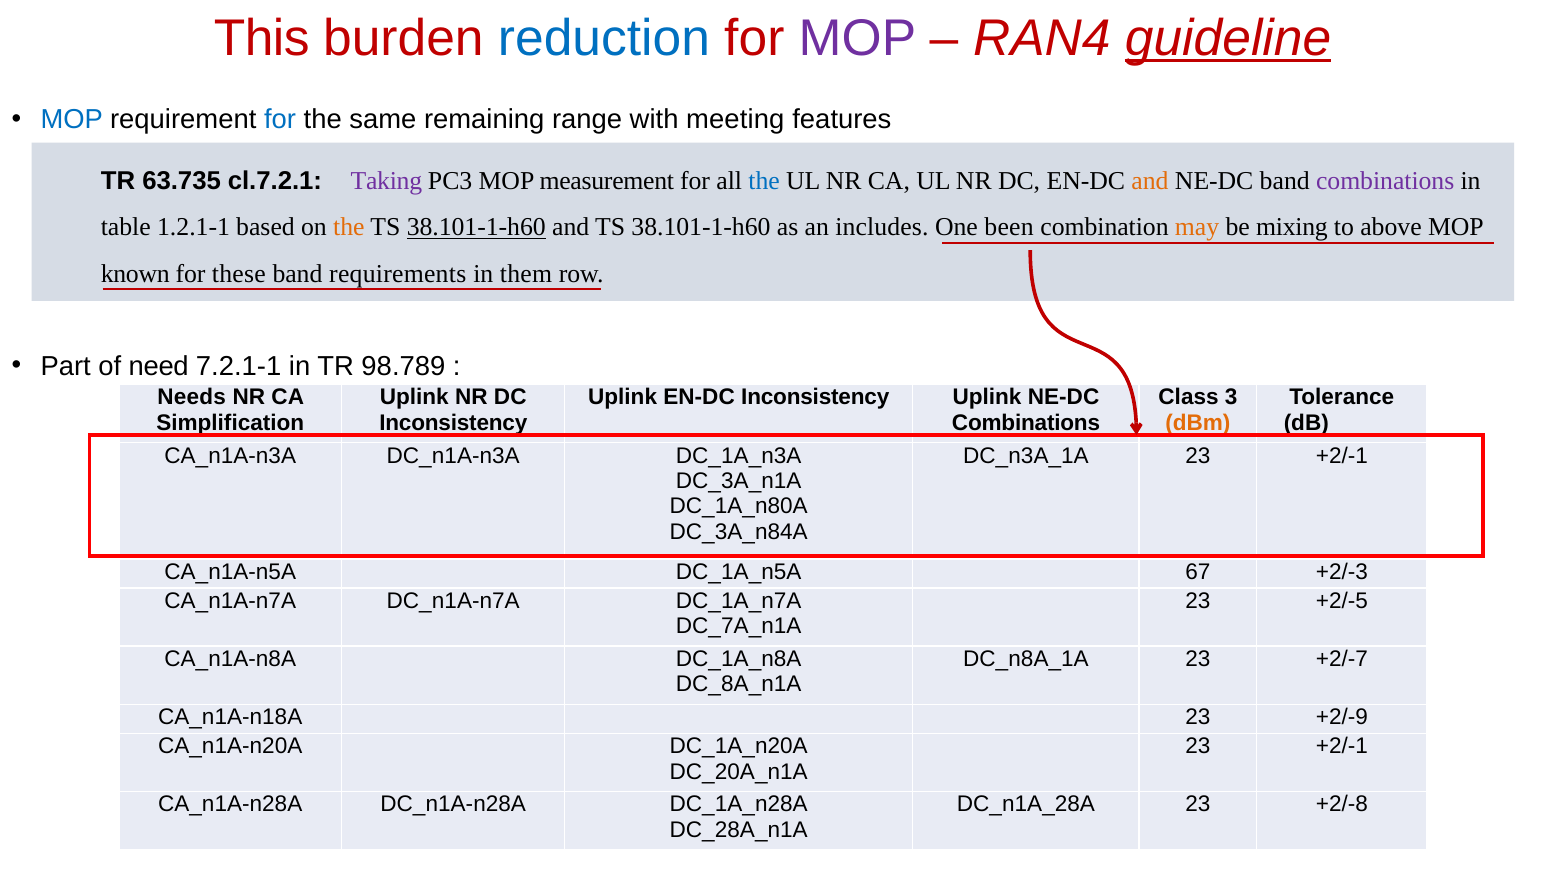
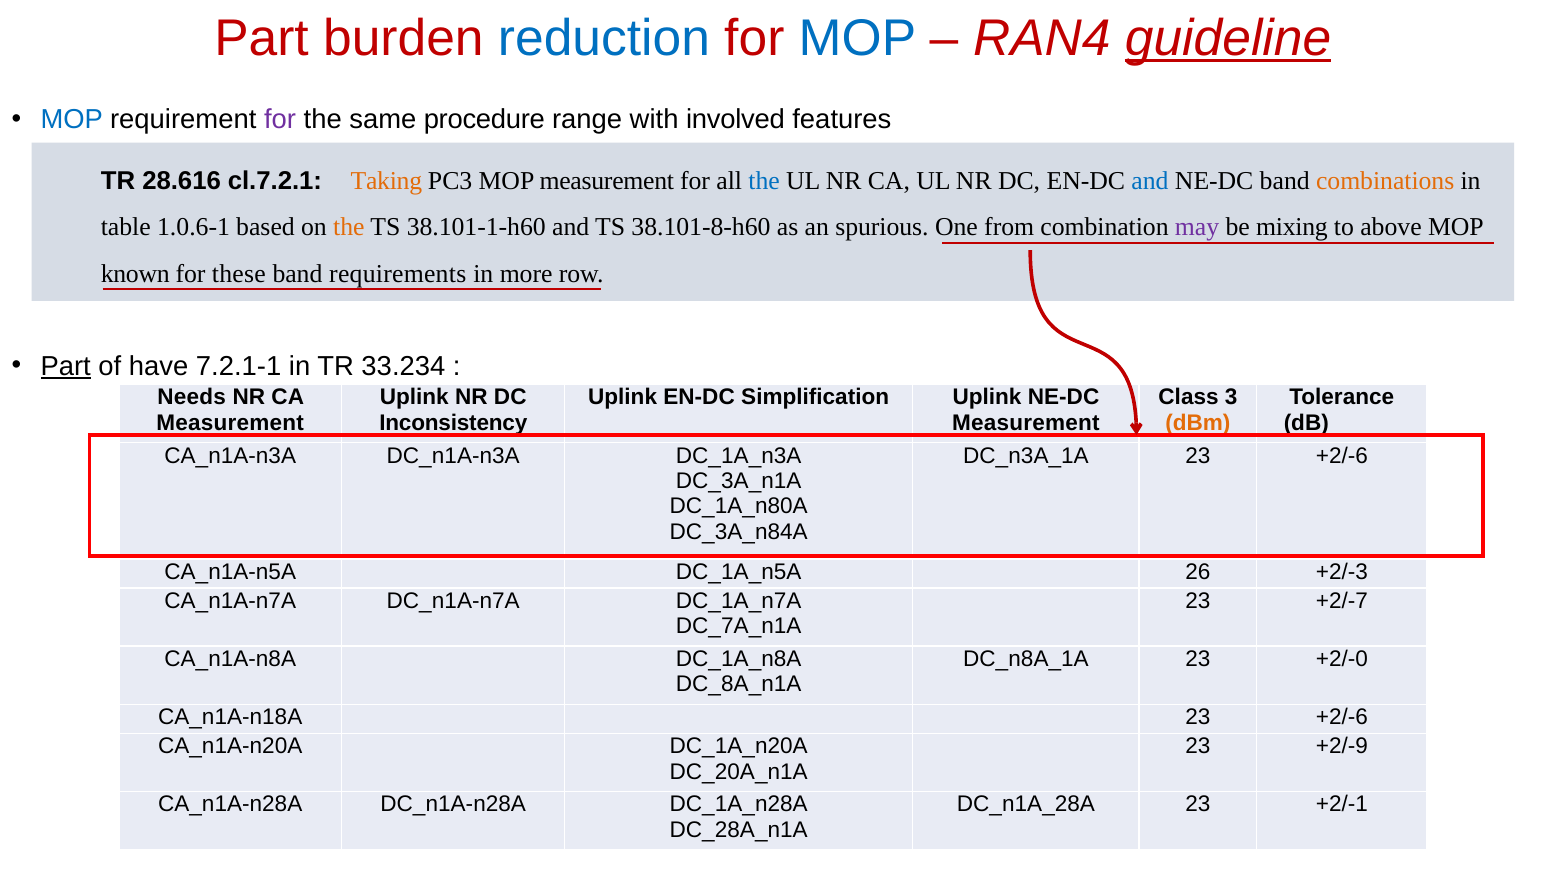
This: This -> Part (262, 39)
MOP colour: purple -> blue (857, 39)
for colour: blue -> purple (280, 119)
remaining: remaining -> procedure (484, 119)
meeting: meeting -> involved (735, 119)
63.735: 63.735 -> 28.616 (182, 181)
Taking colour: purple -> orange (386, 181)
and colour: orange -> blue (1150, 181)
combinations colour: purple -> orange (1385, 181)
1.2.1-1: 1.2.1-1 -> 1.0.6-1 (194, 227)
38.101-1-h60 underline: present -> none (476, 227)
and TS 38.101-1-h60: 38.101-1-h60 -> 38.101-8-h60 (701, 227)
includes: includes -> spurious (882, 227)
been: been -> from (1009, 227)
may colour: orange -> purple (1197, 227)
them: them -> more (526, 274)
Part underline: none -> present (66, 366)
need: need -> have (159, 366)
98.789: 98.789 -> 33.234 (403, 366)
EN-DC Inconsistency: Inconsistency -> Simplification (815, 397)
Simplification: Simplification -> Measurement (230, 423)
Combinations: Combinations -> Measurement (1026, 423)
+2/-1: +2/-1 -> +2/-6 (1342, 455)
67: 67 -> 26 (1198, 572)
+2/-5: +2/-5 -> +2/-7 (1342, 601)
+2/-7: +2/-7 -> +2/-0 (1342, 659)
+2/-9: +2/-9 -> +2/-6 (1342, 717)
+2/-1: +2/-1 -> +2/-9 (1342, 746)
+2/-8: +2/-8 -> +2/-1 (1342, 804)
